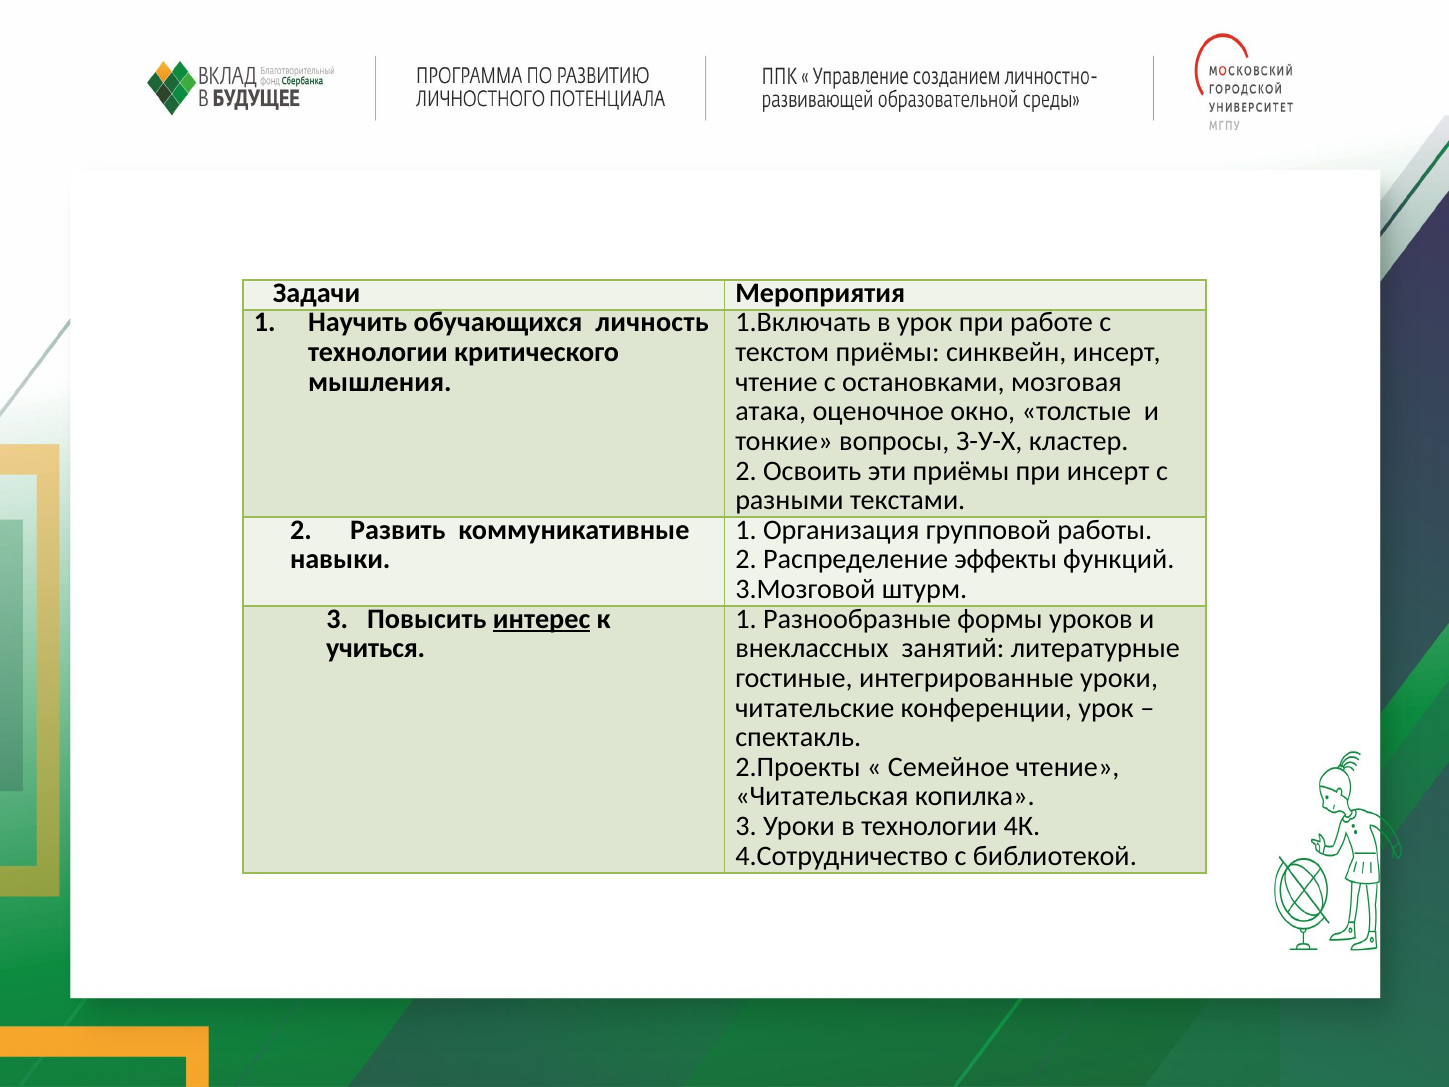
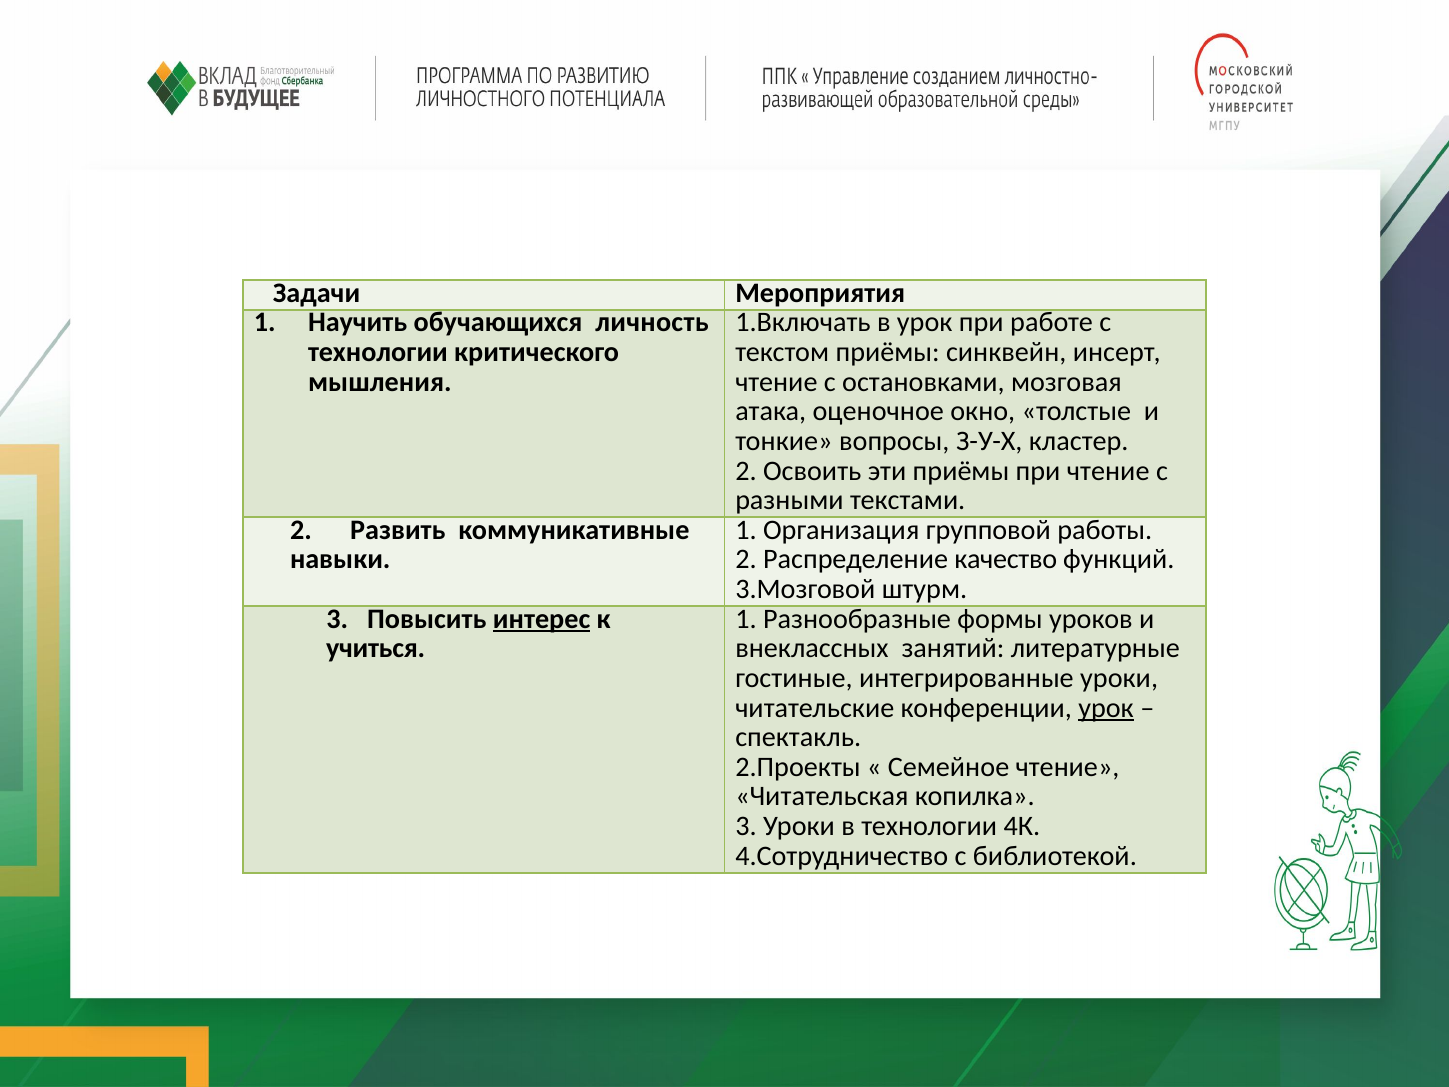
при инсерт: инсерт -> чтение (1108, 471)
эффекты: эффекты -> качество (1006, 560)
урок underline: none -> present (1106, 708)
